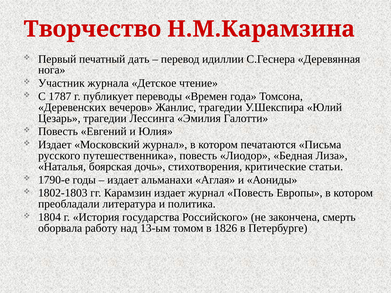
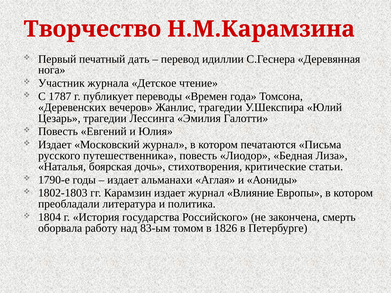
журнал Повесть: Повесть -> Влияние (250, 193)
13-ым: 13-ым -> 83-ым (155, 228)
